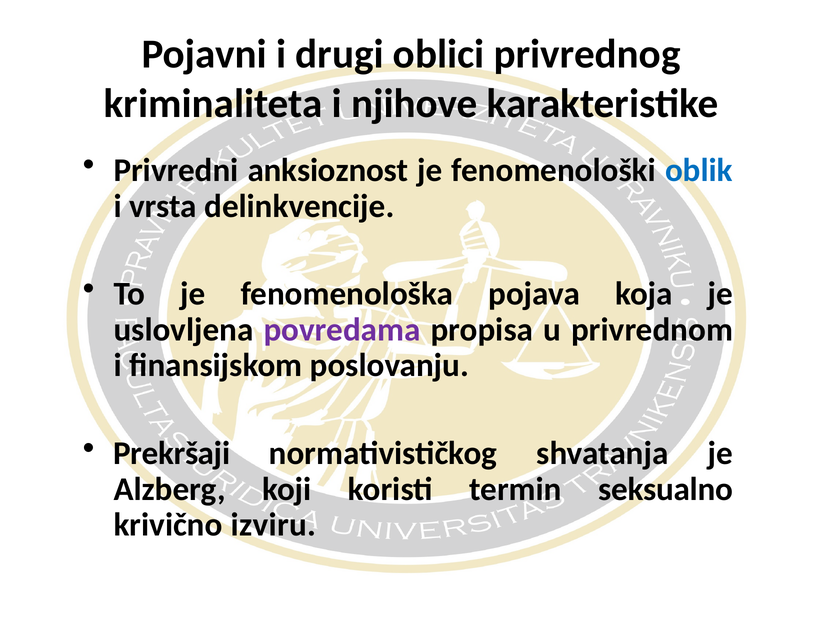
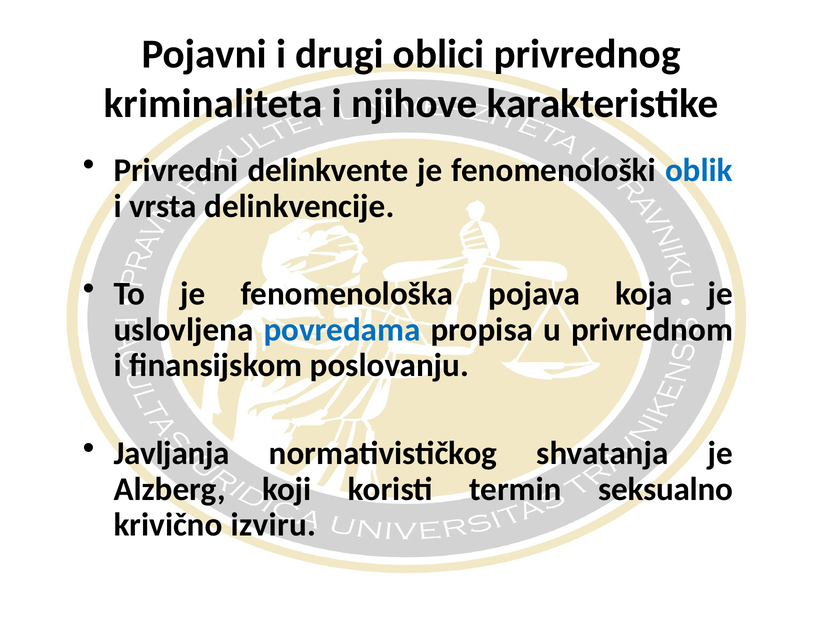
anksioznost: anksioznost -> delinkvente (328, 170)
povredama colour: purple -> blue (342, 330)
Prekršaji: Prekršaji -> Javljanja (172, 454)
